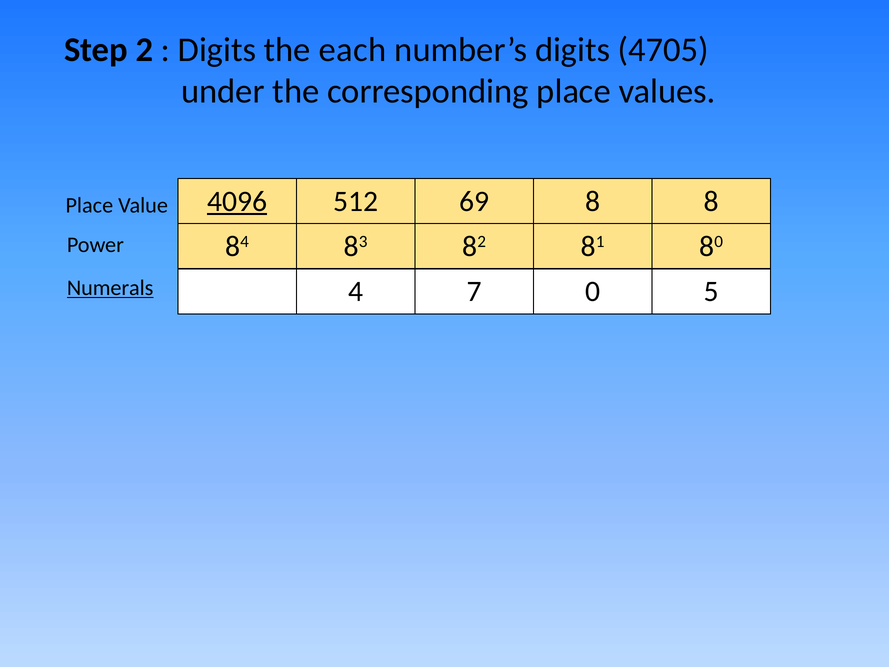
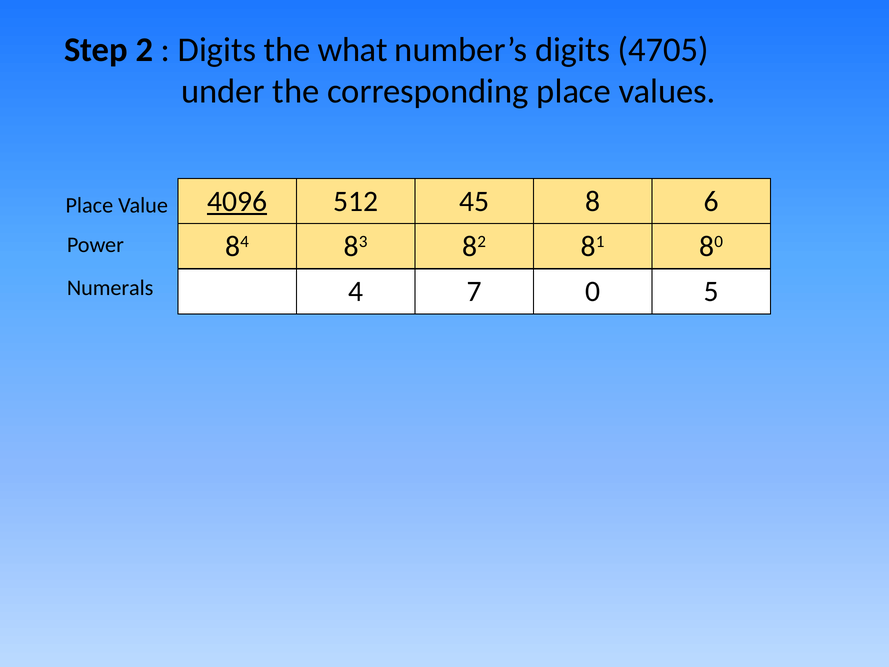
each: each -> what (353, 50)
69: 69 -> 45 (474, 201)
8 8: 8 -> 6 (711, 201)
Numerals underline: present -> none (110, 288)
